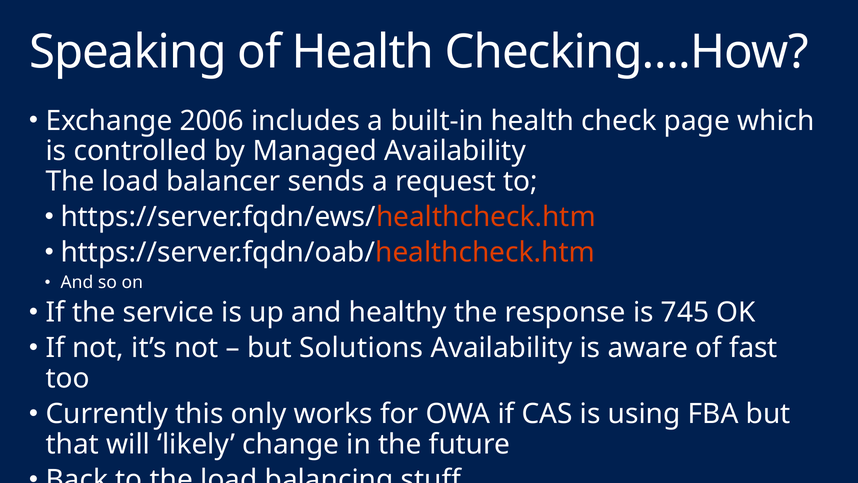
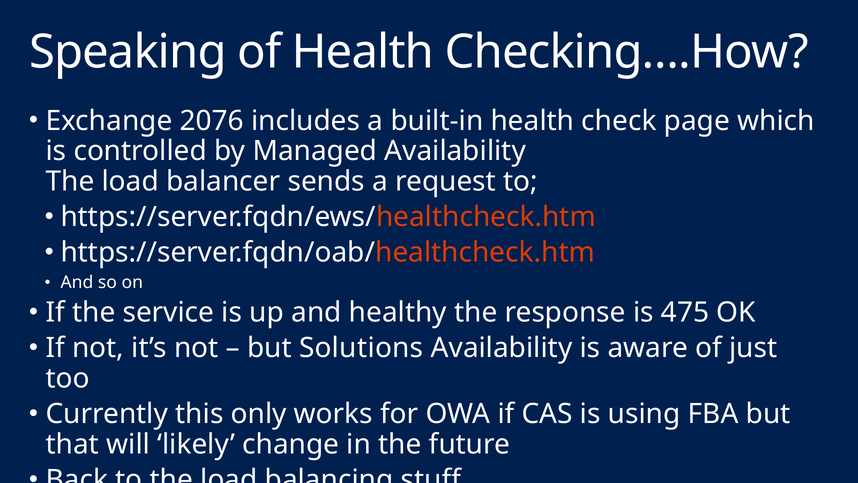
2006: 2006 -> 2076 (212, 121)
745: 745 -> 475 (685, 312)
fast: fast -> just (753, 348)
